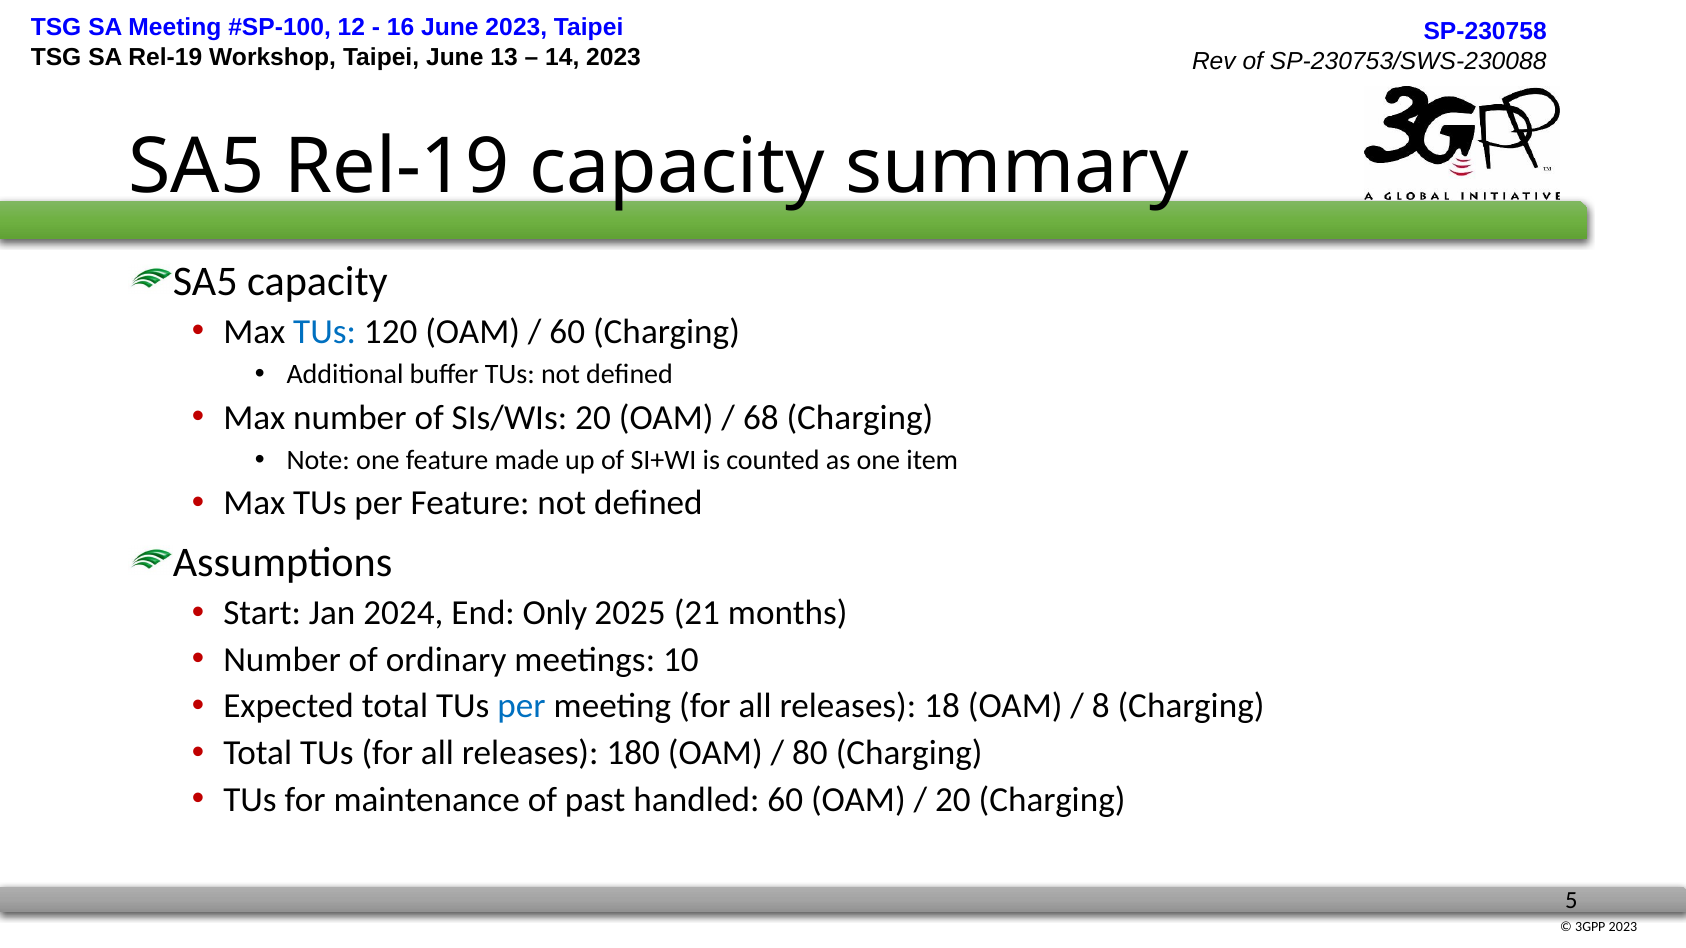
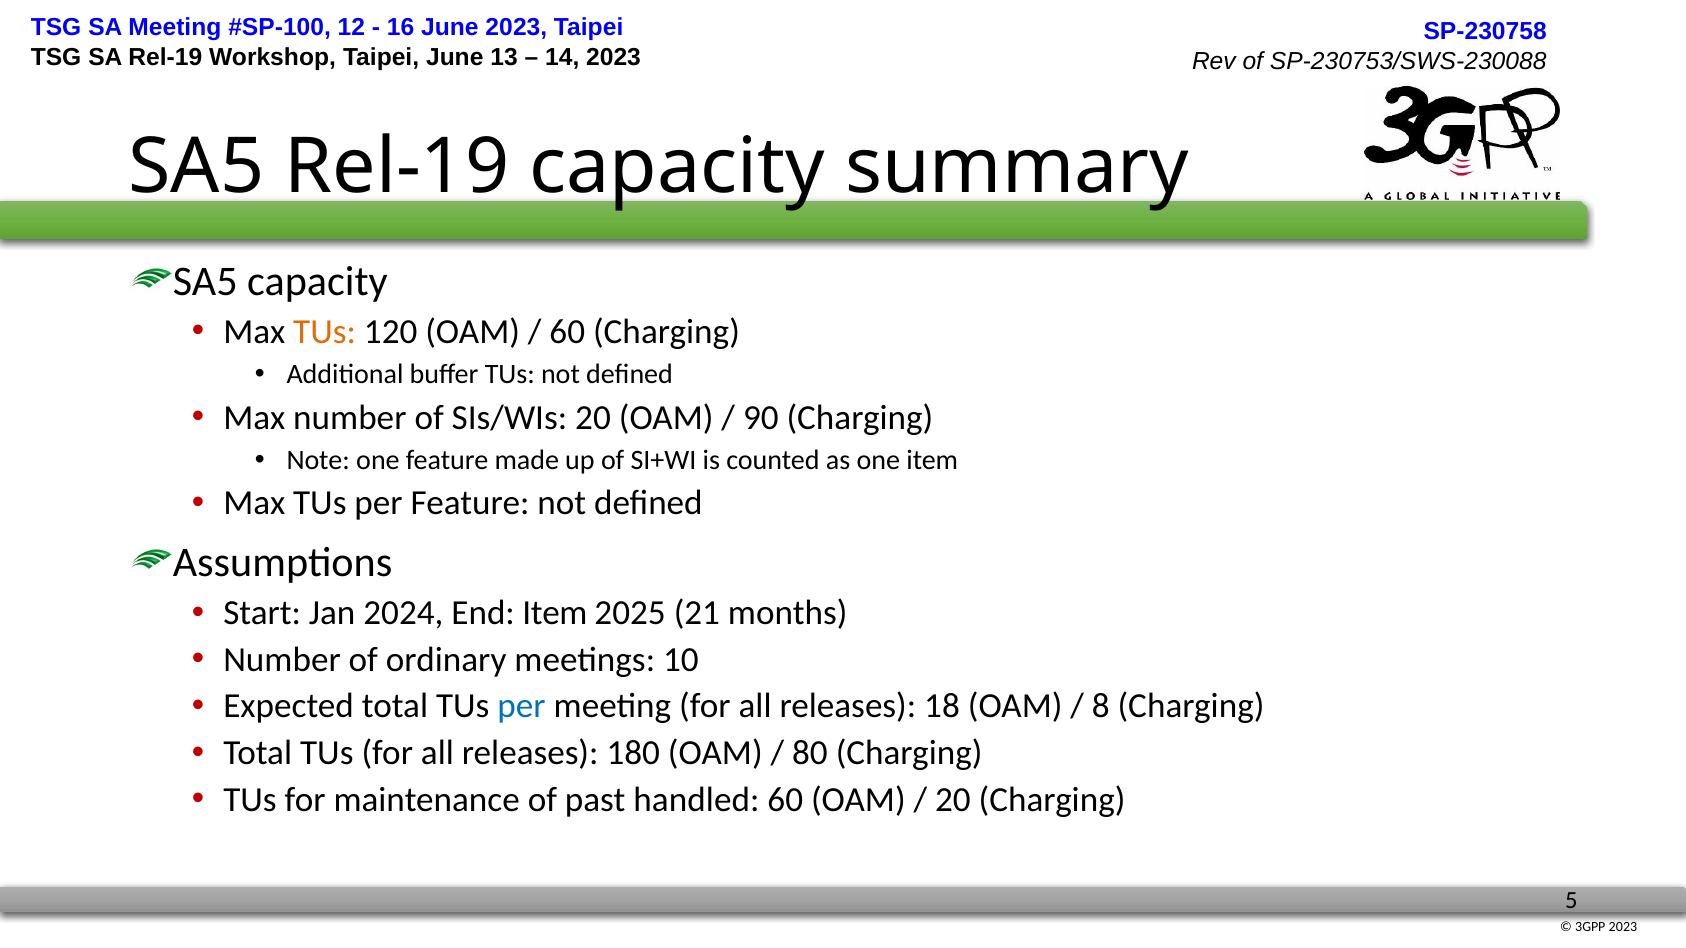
TUs colour: blue -> orange (325, 332)
68: 68 -> 90 (761, 418)
End Only: Only -> Item (555, 613)
